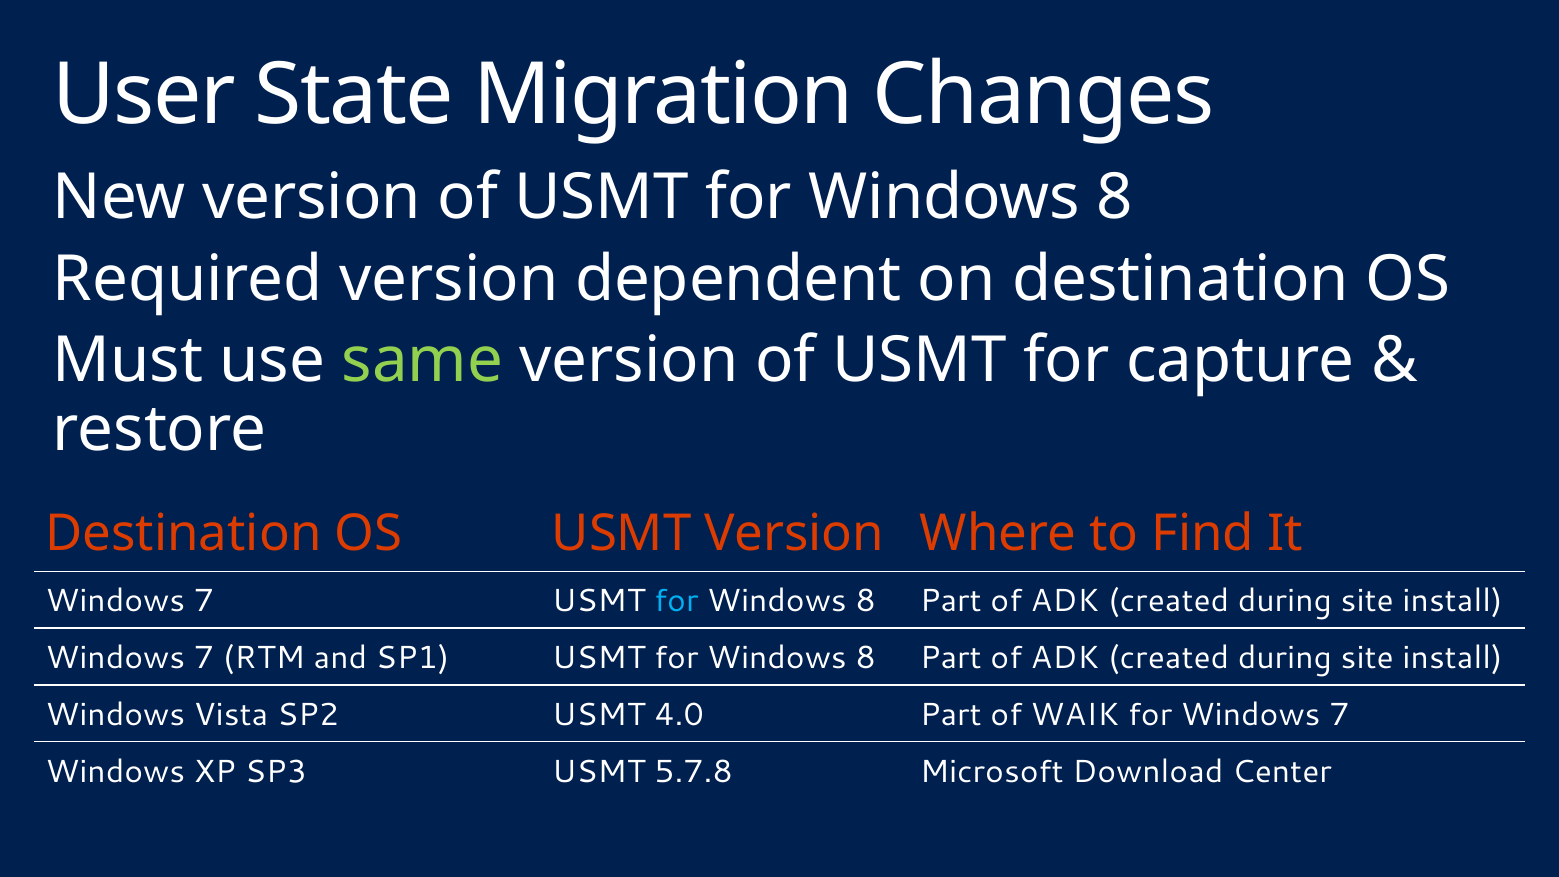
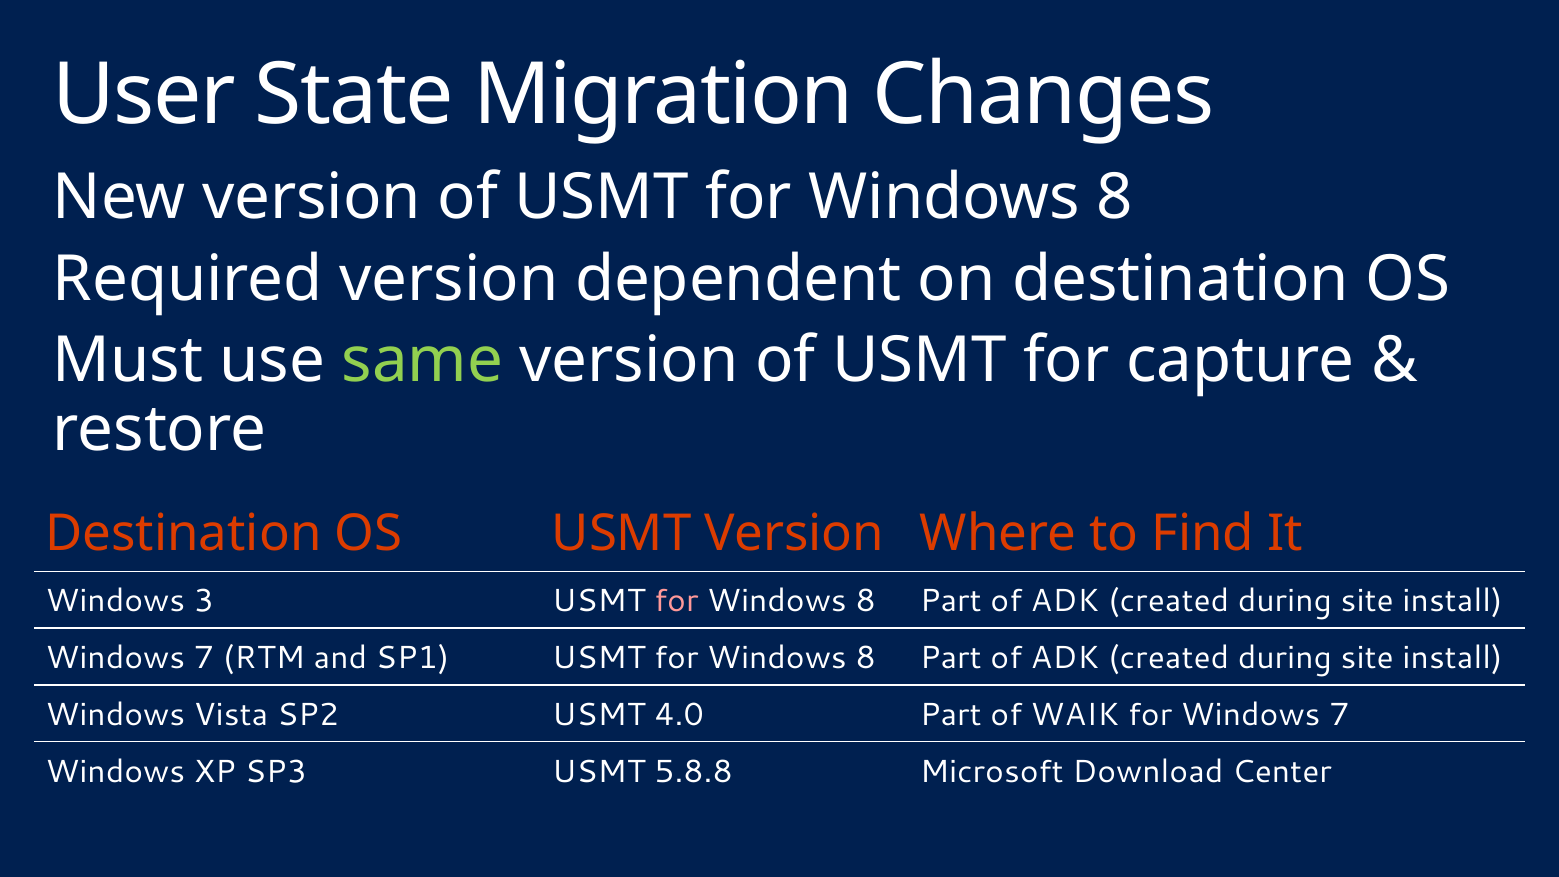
7: 7 -> 3 (204, 601)
for colour: light blue -> pink (676, 601)
5.7.8: 5.7.8 -> 5.8.8 (694, 772)
